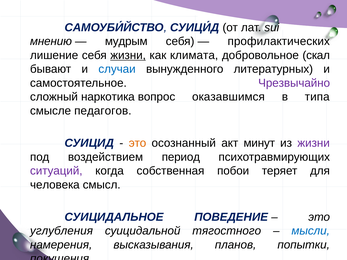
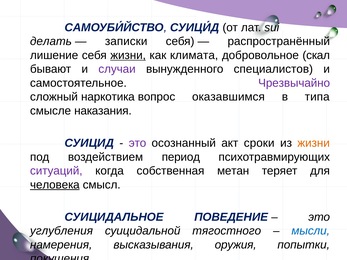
мнению: мнению -> делать (51, 41)
мудрым: мудрым -> записки (126, 41)
профилактических: профилактических -> распространённый (279, 41)
случаи colour: blue -> purple (117, 69)
литературных: литературных -> специалистов (273, 69)
педагогов: педагогов -> наказания (103, 111)
это colour: orange -> purple (138, 143)
минут: минут -> сроки (259, 143)
жизни colour: purple -> orange (314, 143)
побои: побои -> метан (233, 171)
человека underline: none -> present (55, 185)
планов: планов -> оружия (236, 245)
